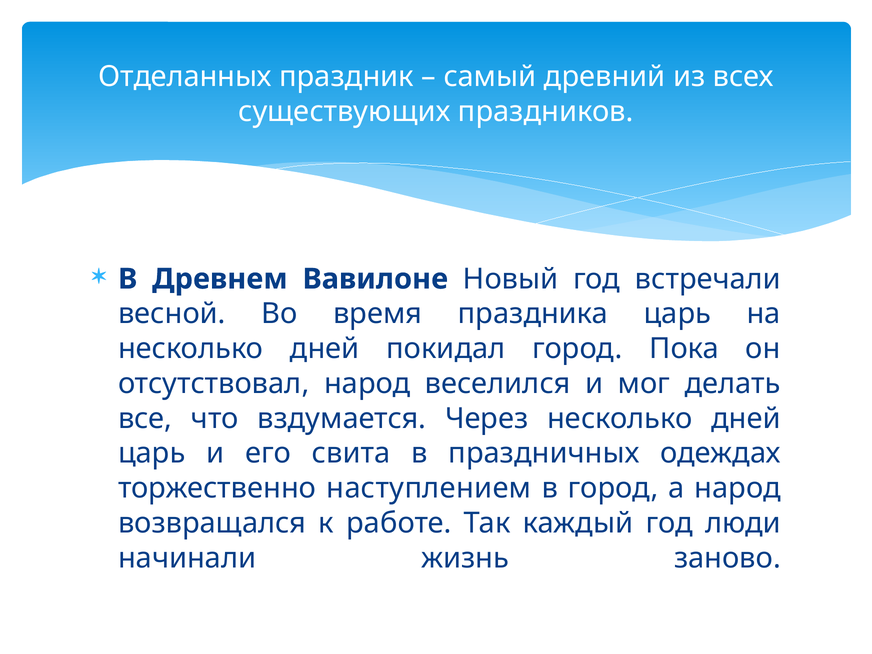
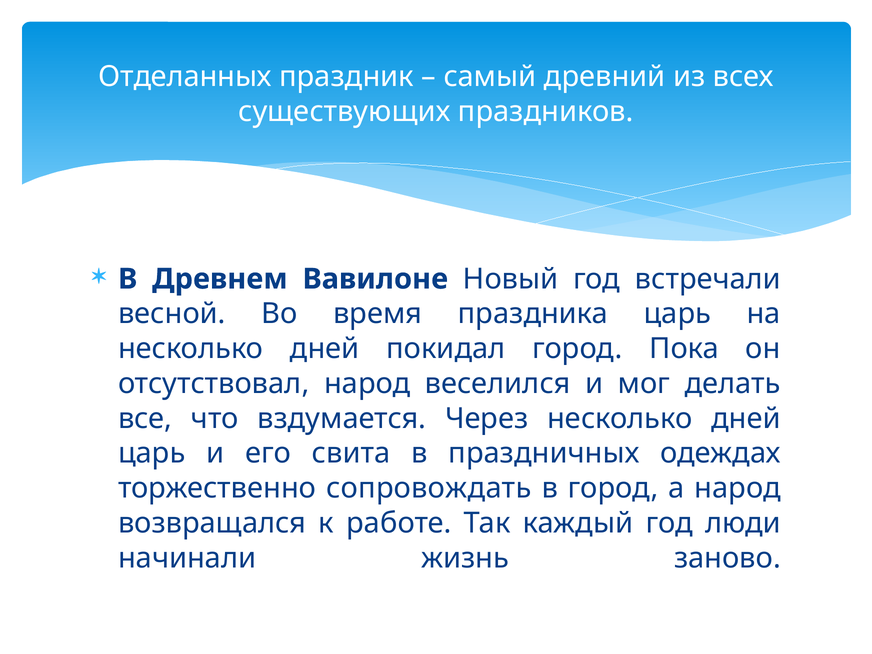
наступлением: наступлением -> сопровождать (429, 488)
